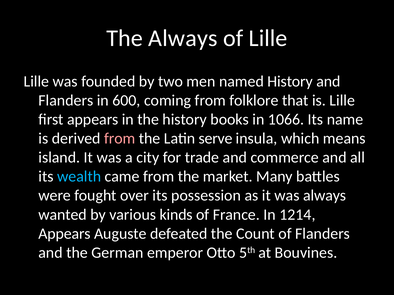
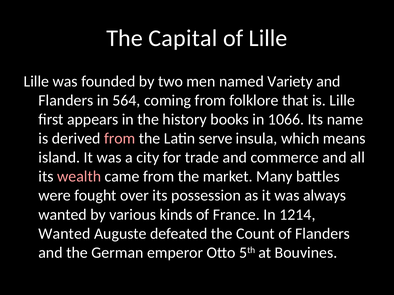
The Always: Always -> Capital (183, 38)
named History: History -> Variety (290, 82)
600: 600 -> 564 (126, 101)
wealth colour: light blue -> pink (79, 177)
Appears: Appears -> Wanted (64, 234)
